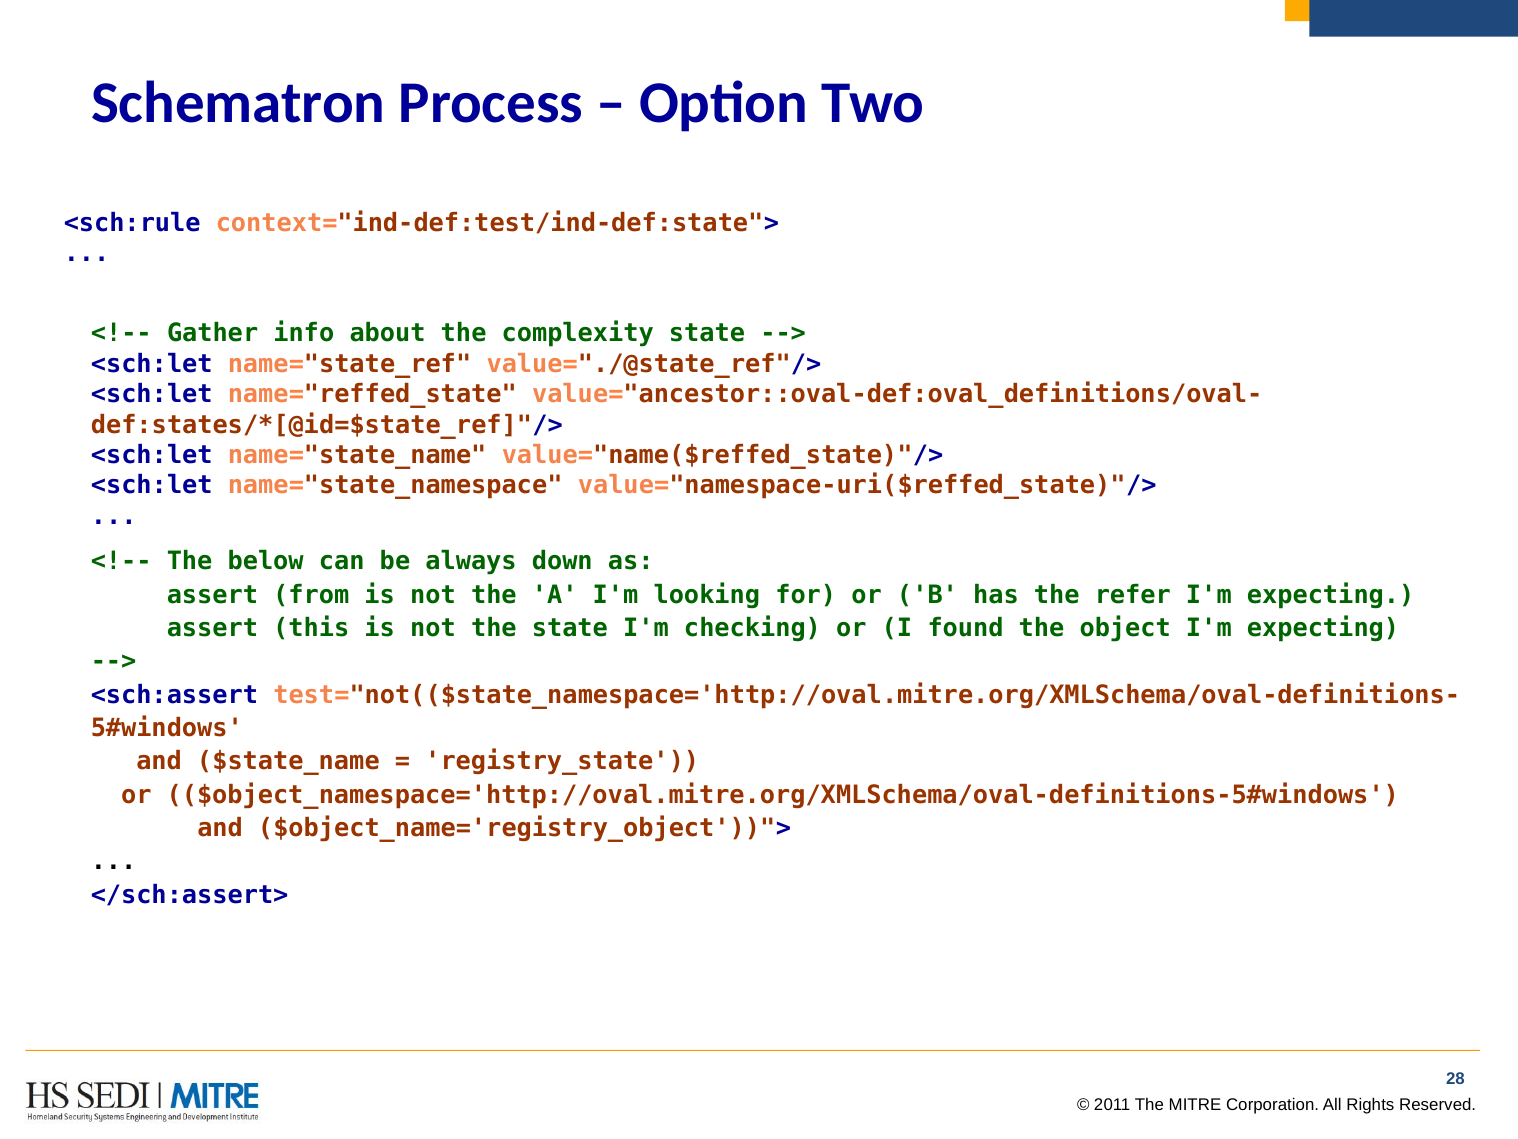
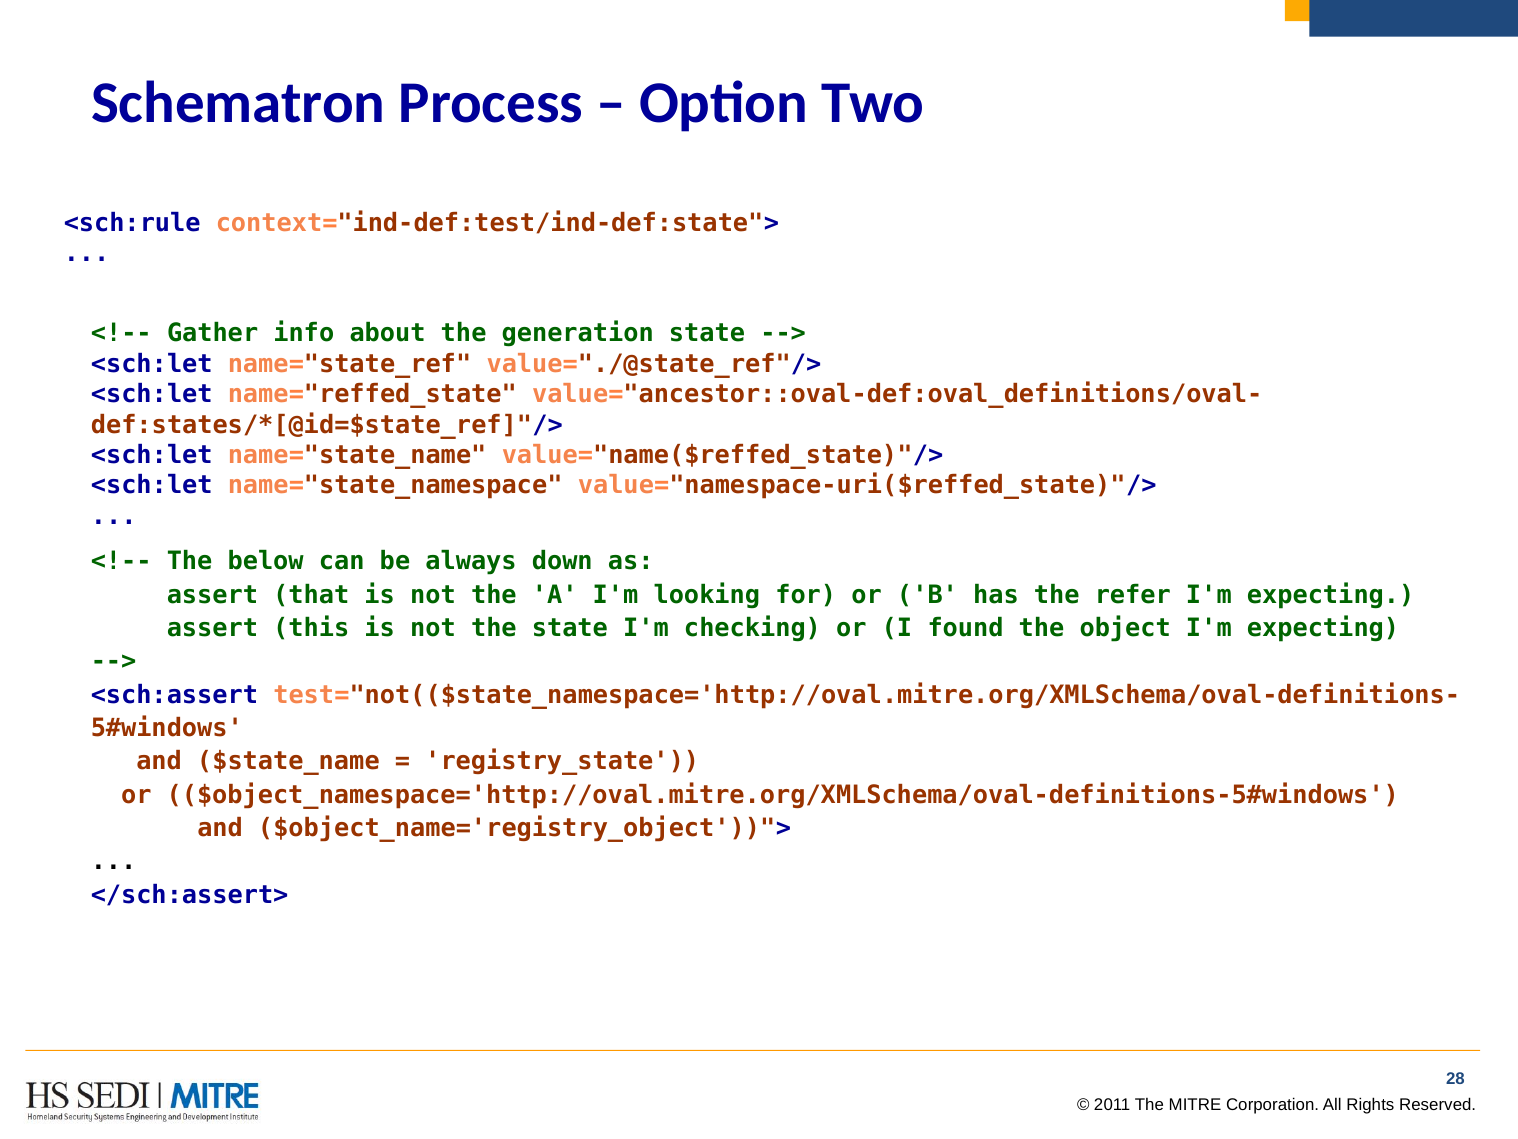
complexity: complexity -> generation (578, 334)
from: from -> that (311, 594)
